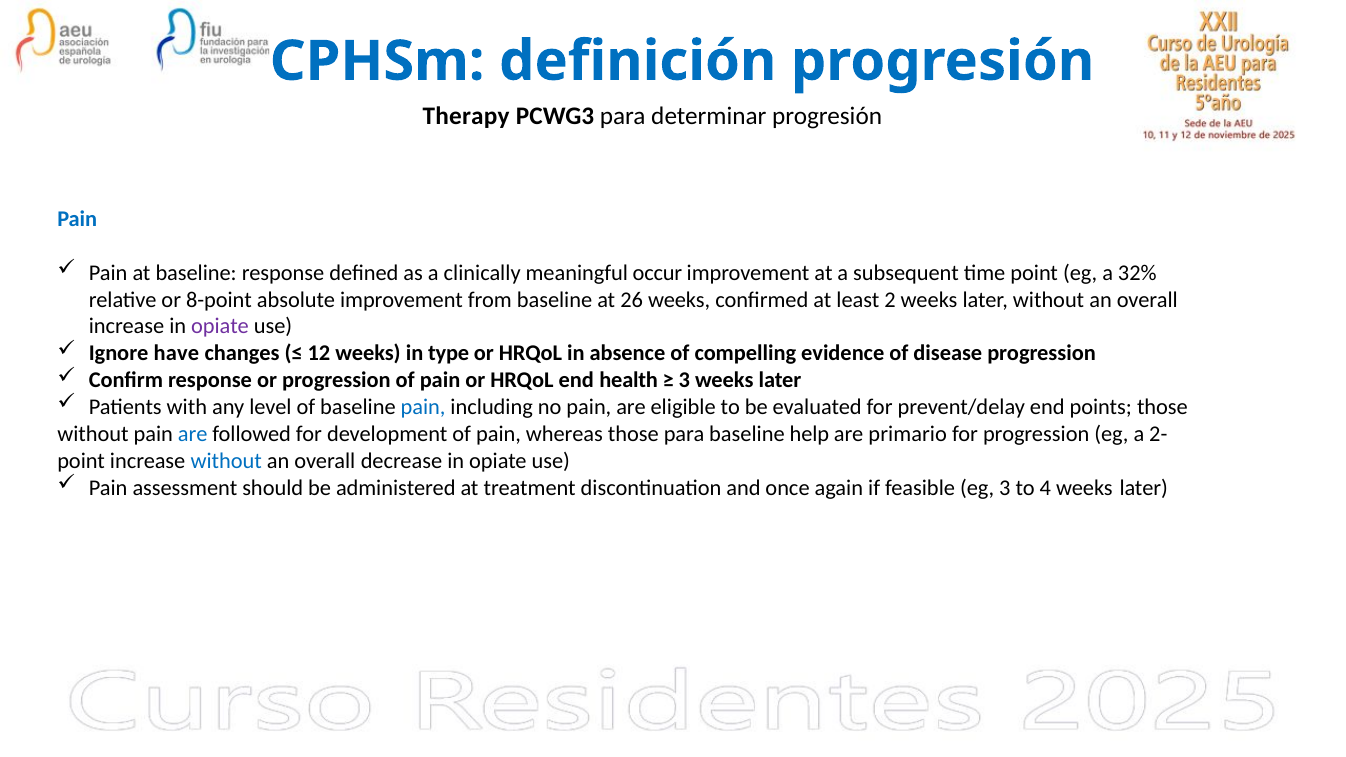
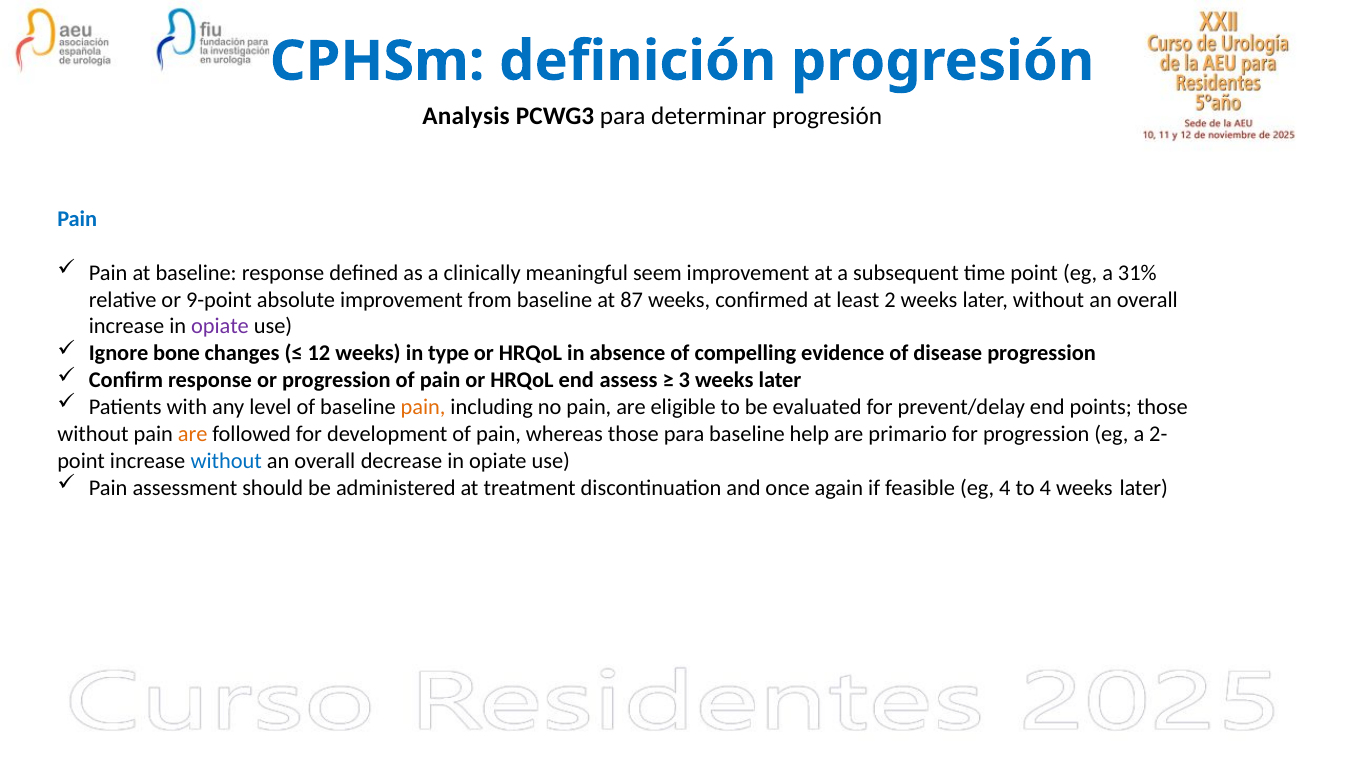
Therapy: Therapy -> Analysis (466, 116)
occur: occur -> seem (657, 273)
32%: 32% -> 31% (1137, 273)
8-point: 8-point -> 9-point (219, 300)
26: 26 -> 87 (632, 300)
have: have -> bone (177, 354)
health: health -> assess (629, 380)
pain colour: blue -> orange (423, 407)
are colour: blue -> orange (193, 434)
eg 3: 3 -> 4 (1005, 488)
